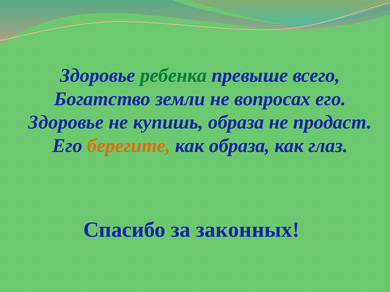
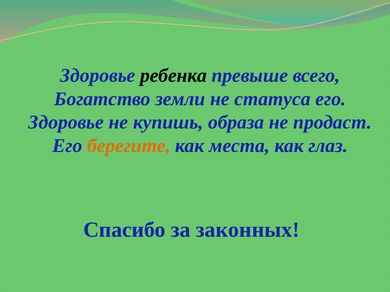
ребенка colour: green -> black (173, 76)
вопросах: вопросах -> статуса (273, 99)
как образа: образа -> места (239, 146)
